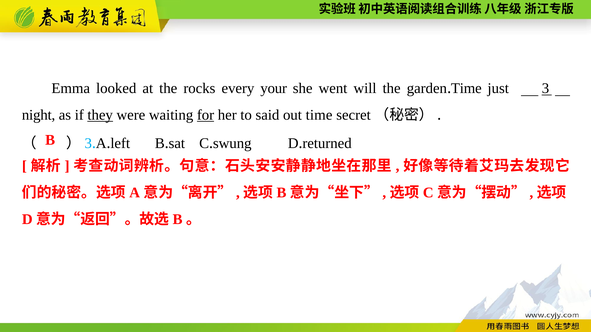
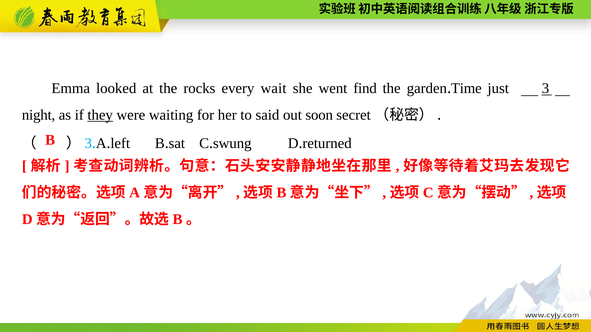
your: your -> wait (274, 89)
will: will -> find (365, 89)
for underline: present -> none (206, 115)
out time: time -> soon (319, 115)
